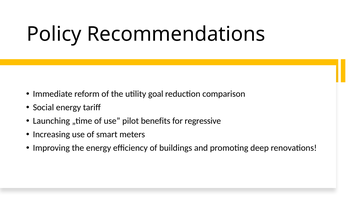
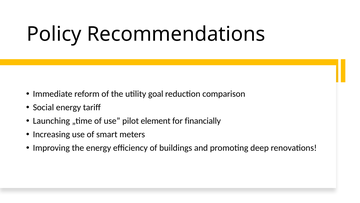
benefits: benefits -> element (156, 121)
regressive: regressive -> financially (203, 121)
